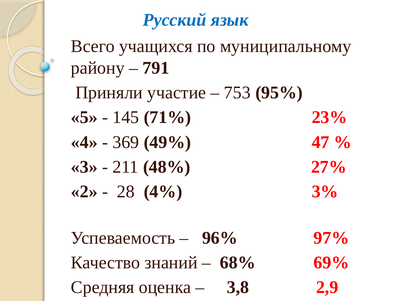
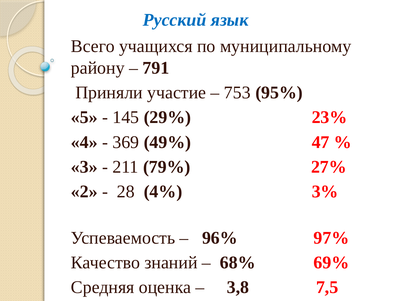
71%: 71% -> 29% (167, 117)
48%: 48% -> 79% (167, 167)
2,9: 2,9 -> 7,5 (327, 287)
